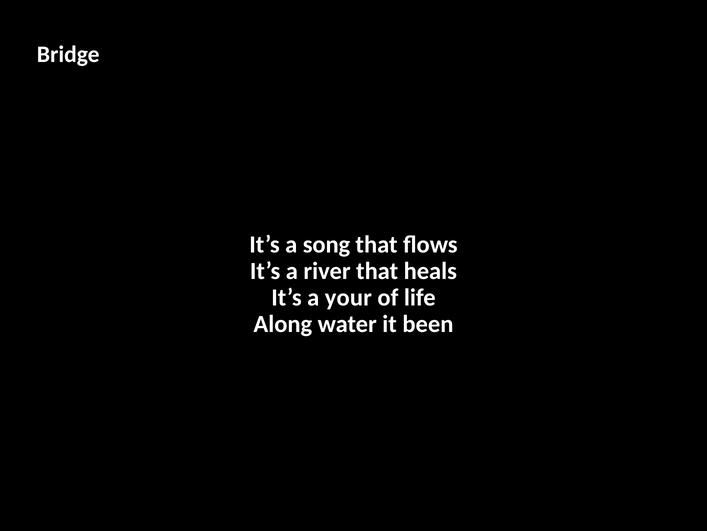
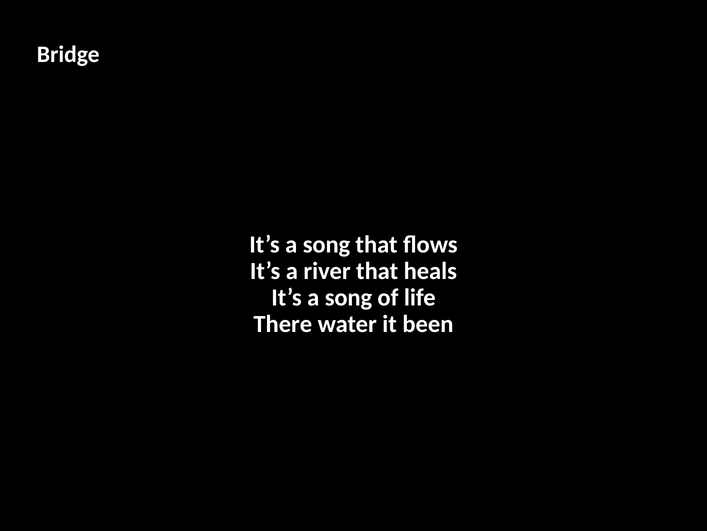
your: your -> song (348, 297)
Along: Along -> There (283, 324)
